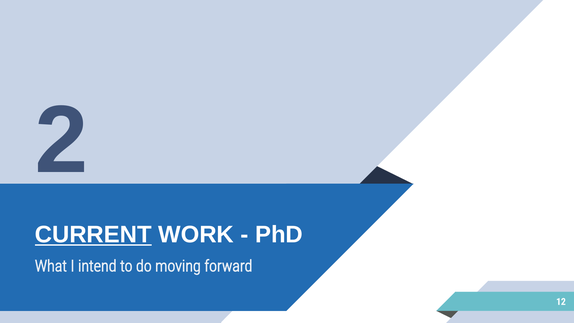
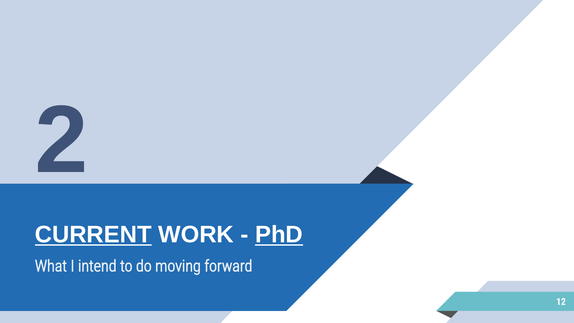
PhD underline: none -> present (279, 235)
